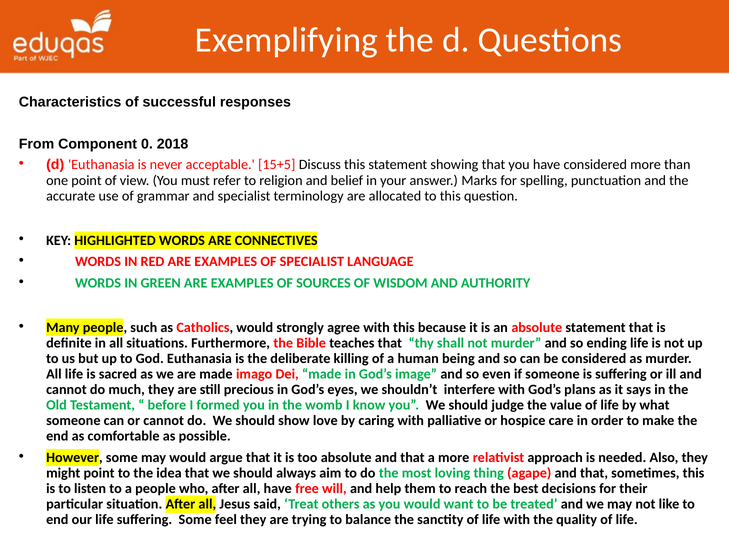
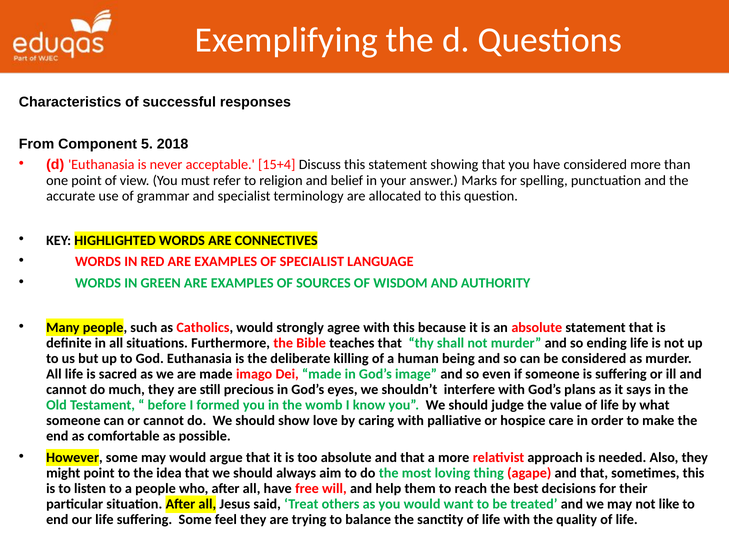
0: 0 -> 5 (147, 144)
15+5: 15+5 -> 15+4 (277, 165)
